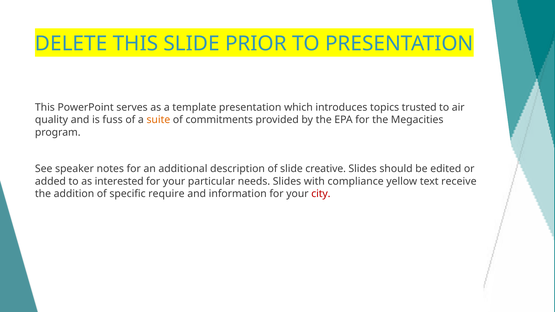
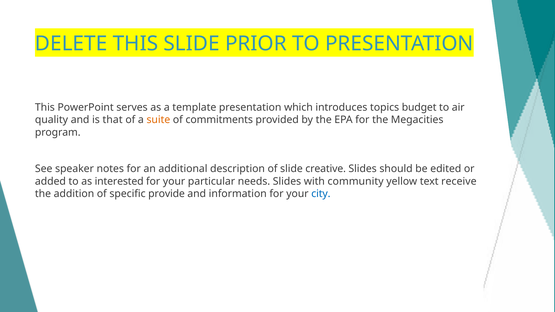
trusted: trusted -> budget (419, 107)
fuss: fuss -> that (113, 120)
compliance: compliance -> community (356, 181)
require: require -> provide (167, 194)
city colour: red -> blue (321, 194)
